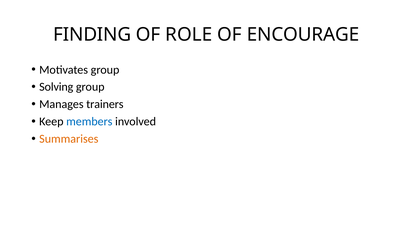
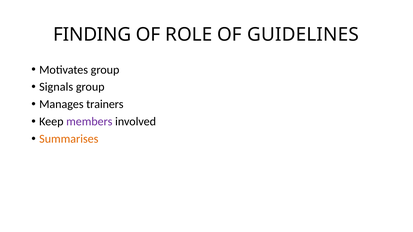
ENCOURAGE: ENCOURAGE -> GUIDELINES (303, 35)
Solving: Solving -> Signals (56, 87)
members colour: blue -> purple (89, 122)
